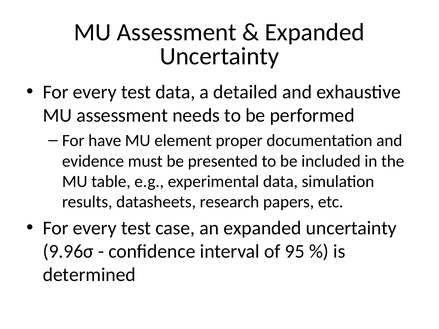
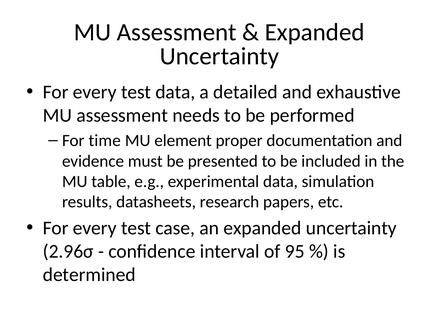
have: have -> time (105, 141)
9.96σ: 9.96σ -> 2.96σ (68, 252)
